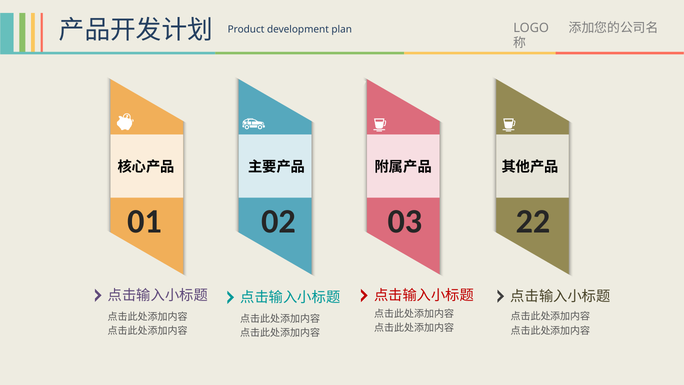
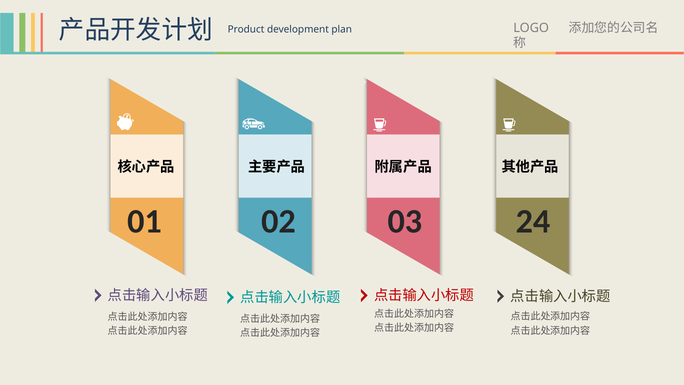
22: 22 -> 24 (533, 221)
